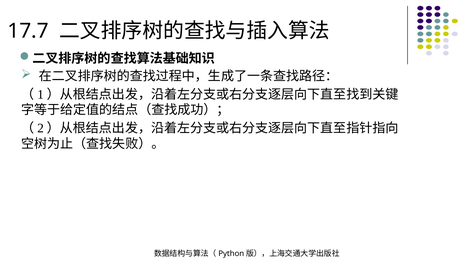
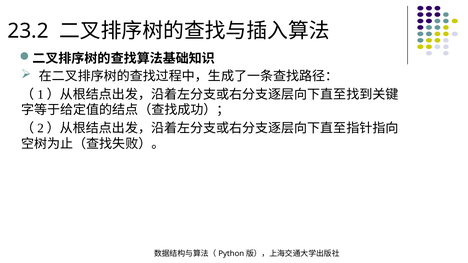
17.7: 17.7 -> 23.2 (28, 31)
